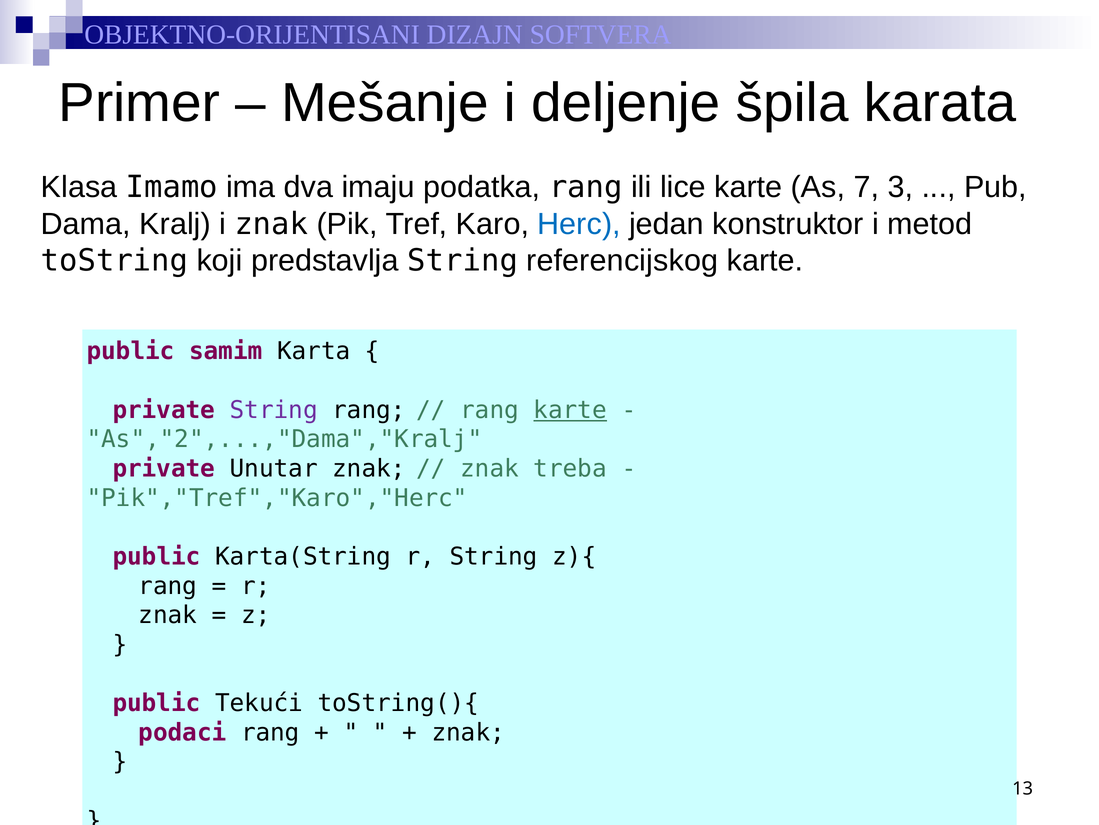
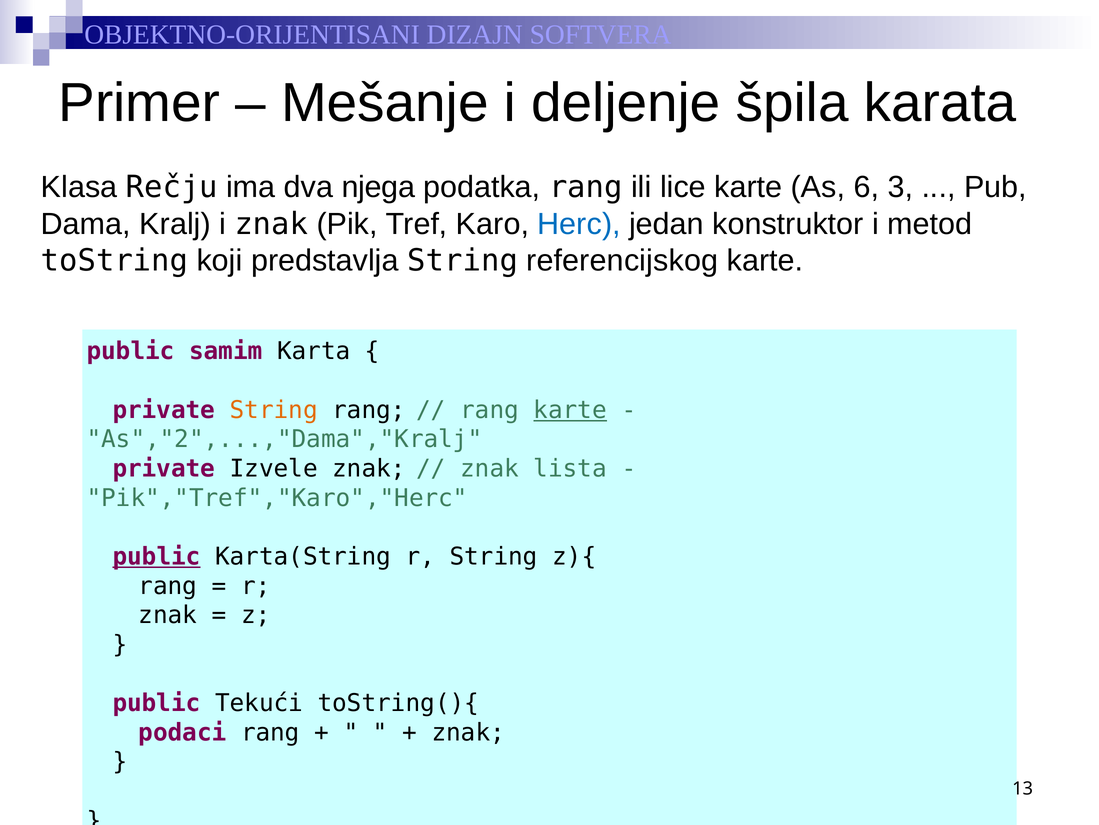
Imamo: Imamo -> Rečju (172, 187)
imaju: imaju -> njega (378, 187)
7: 7 -> 6 (866, 187)
String colour: purple -> orange (274, 410)
Unutar: Unutar -> Izvele (274, 468)
treba: treba -> lista (570, 468)
public underline: none -> present (157, 556)
